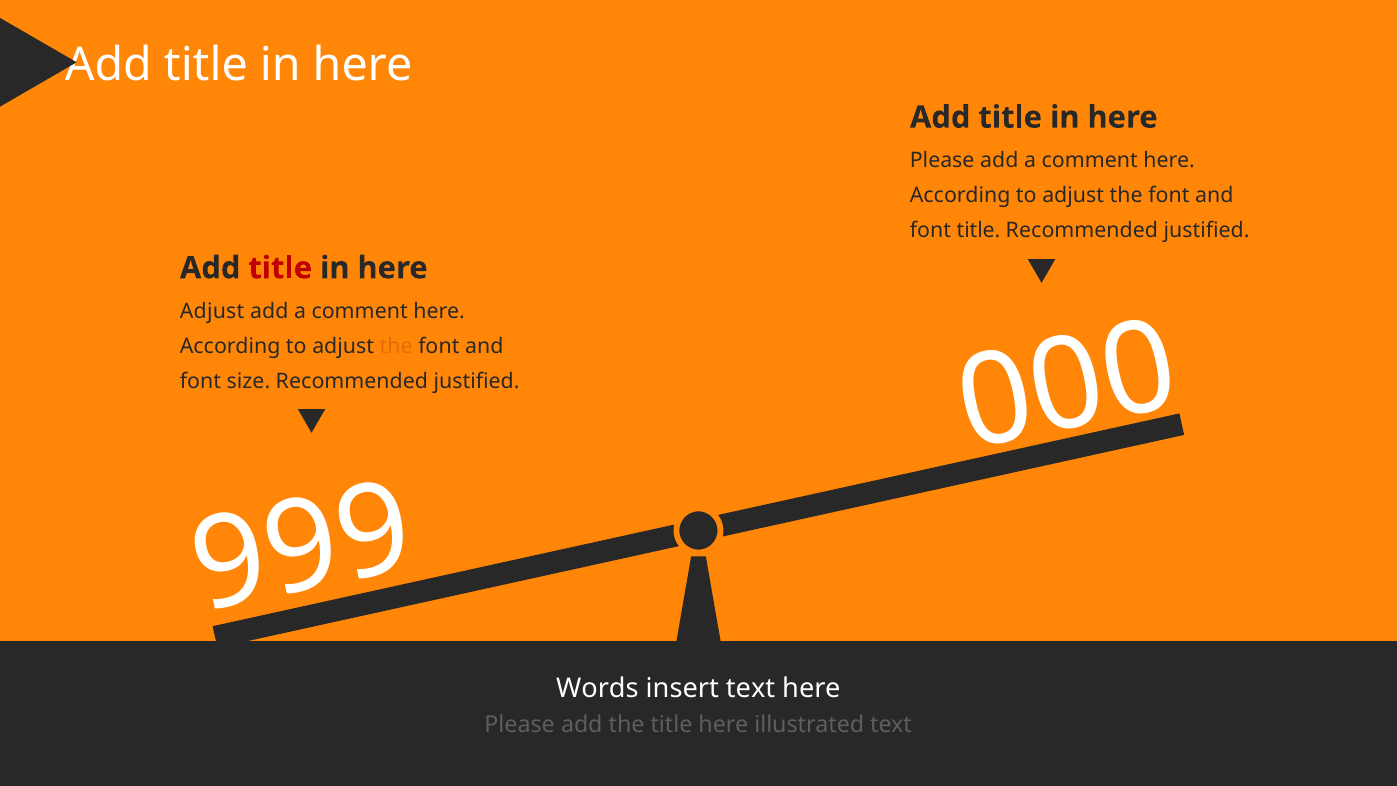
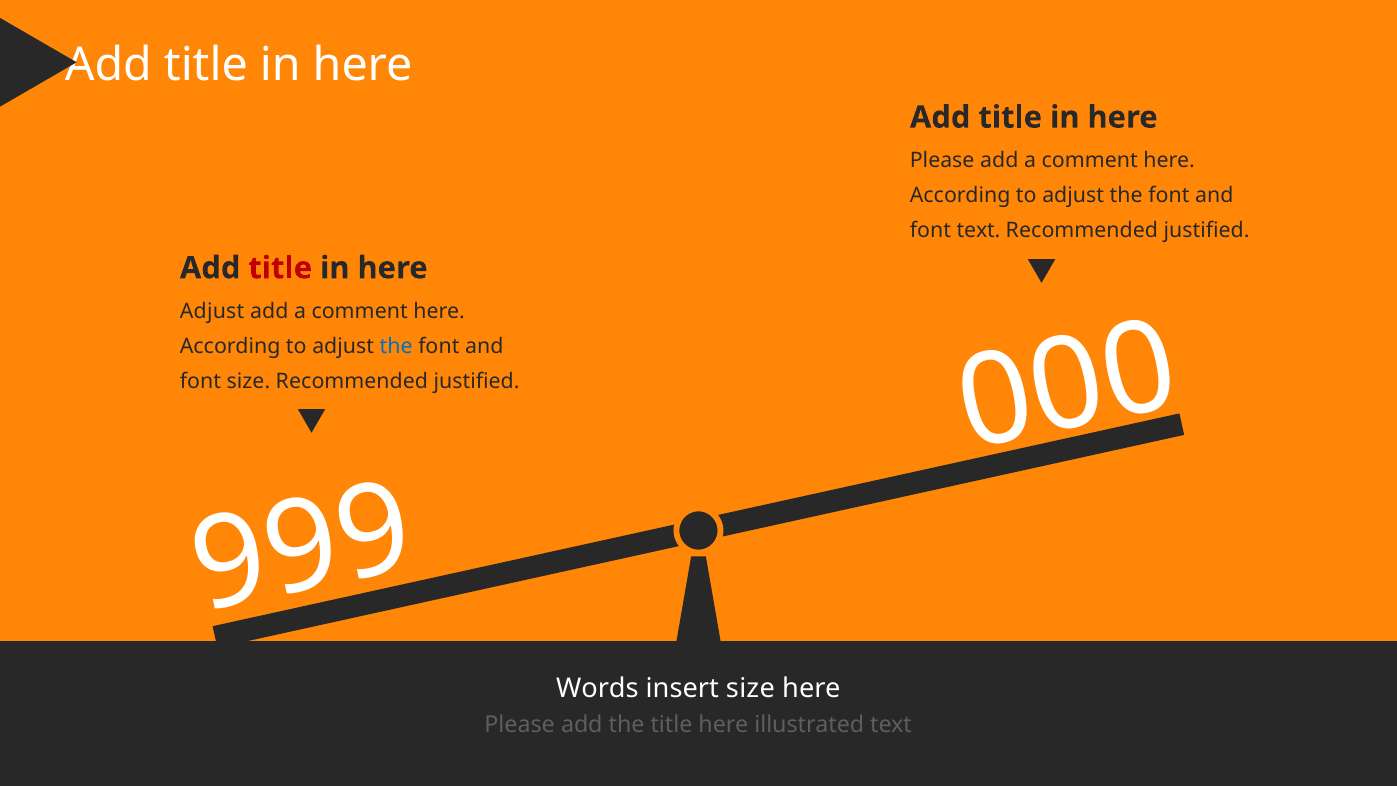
font title: title -> text (979, 231)
the colour: orange -> blue (396, 346)
insert text: text -> size (750, 689)
